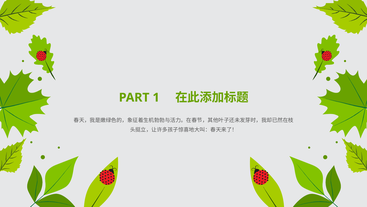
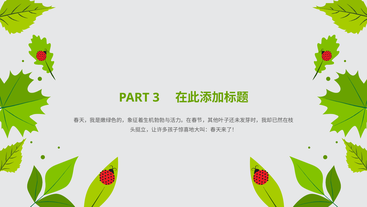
1: 1 -> 3 (156, 97)
